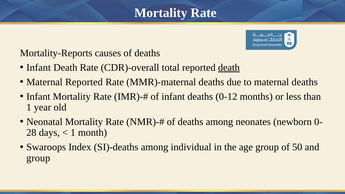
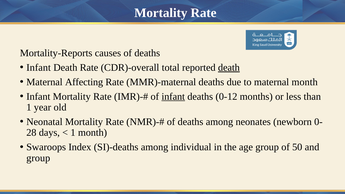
Maternal Reported: Reported -> Affecting (84, 82)
maternal deaths: deaths -> month (305, 82)
infant underline: none -> present (173, 97)
